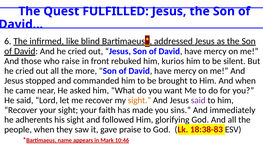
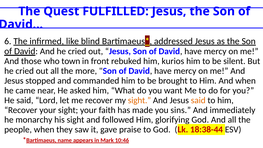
raise: raise -> town (71, 61)
said colour: purple -> orange (198, 100)
adherents: adherents -> monarchy (34, 120)
18:38-83: 18:38-83 -> 18:38-44 (206, 130)
